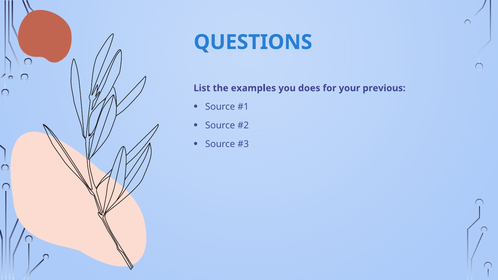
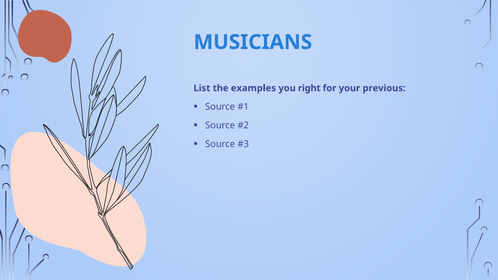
QUESTIONS: QUESTIONS -> MUSICIANS (253, 42)
does: does -> right (309, 88)
